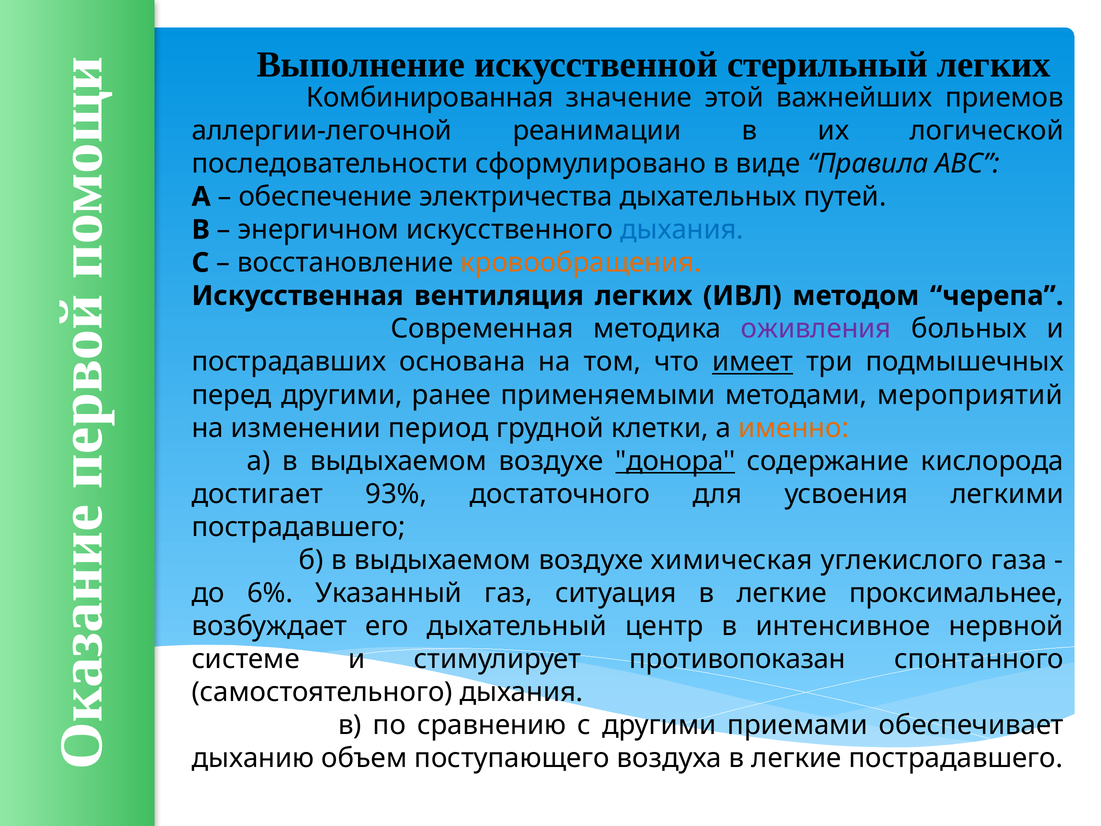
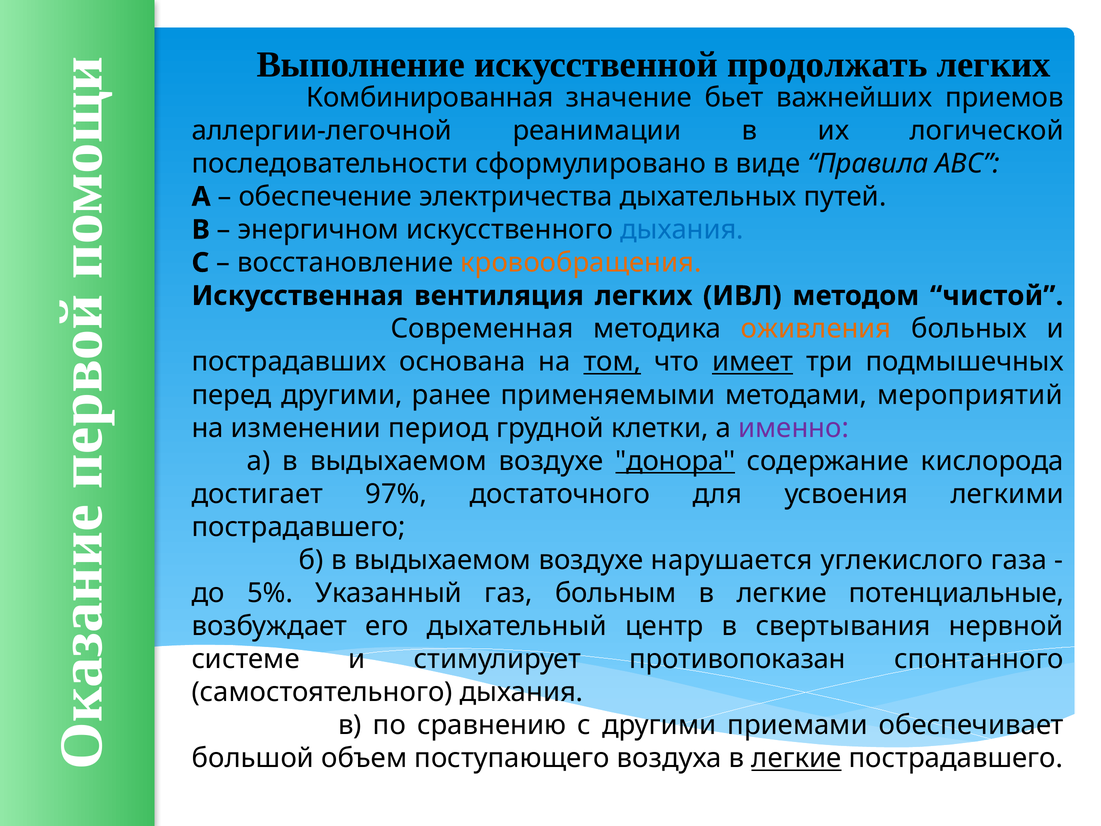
стерильный: стерильный -> продолжать (827, 65)
этой: этой -> бьет (734, 98)
черепа: черепа -> чистой (997, 296)
оживления colour: purple -> orange (816, 329)
том underline: none -> present (612, 362)
именно colour: orange -> purple (794, 428)
93%: 93% -> 97% (396, 494)
химическая: химическая -> нарушается (732, 560)
6%: 6% -> 5% (270, 593)
ситуация: ситуация -> больным (616, 593)
проксимальнее: проксимальнее -> потенциальные (956, 593)
интенсивное: интенсивное -> свертывания (843, 626)
дыханию: дыханию -> большой (253, 758)
легкие underline: none -> present (797, 758)
